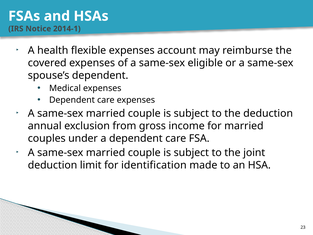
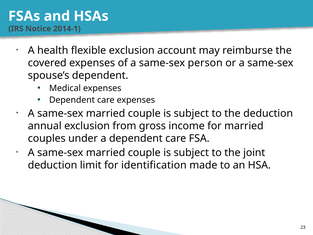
flexible expenses: expenses -> exclusion (132, 50)
eligible: eligible -> person (205, 63)
